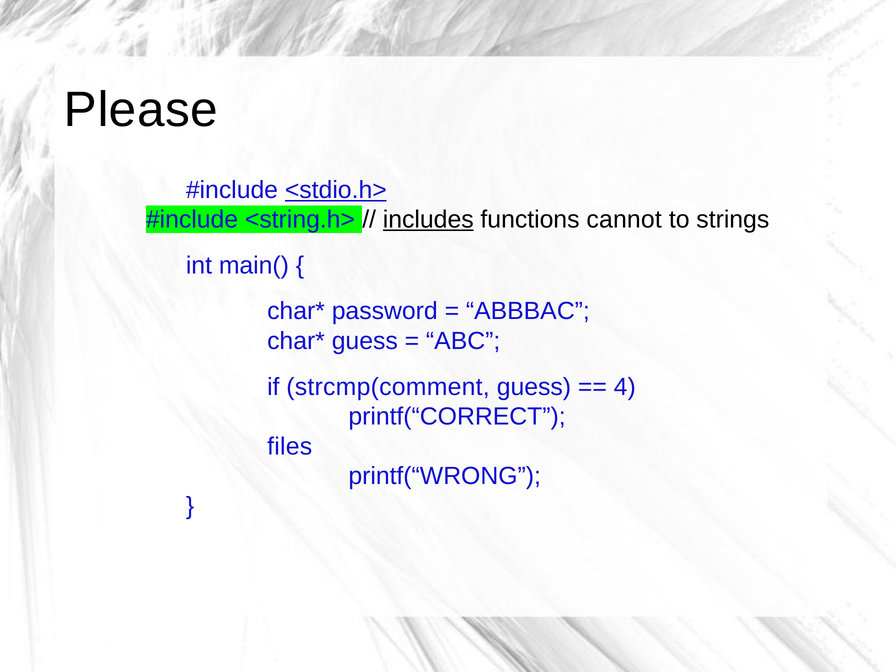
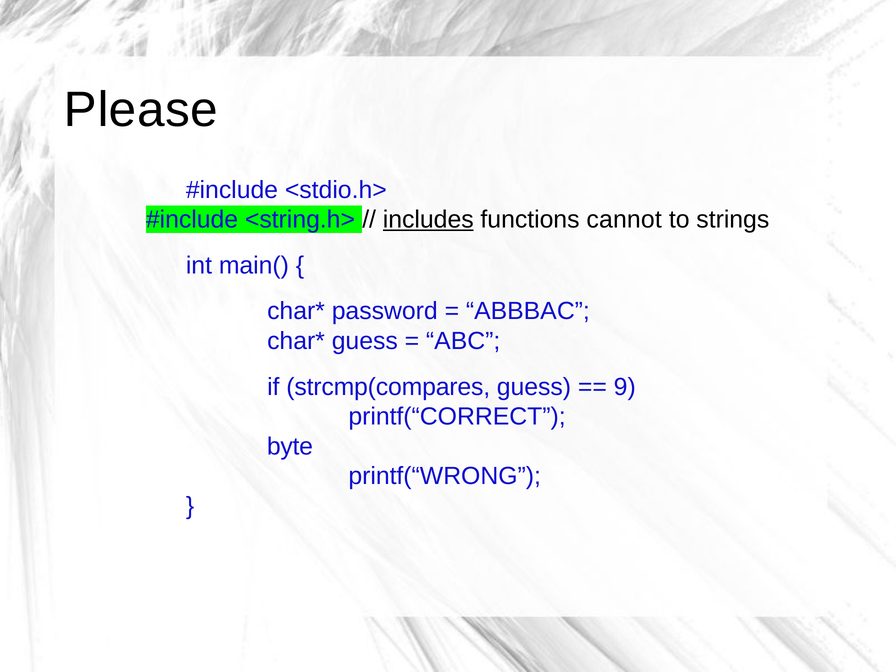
<stdio.h> underline: present -> none (336, 190)
strcmp(comment: strcmp(comment -> strcmp(compares (388, 387)
4: 4 -> 9 (625, 387)
files: files -> byte (290, 446)
